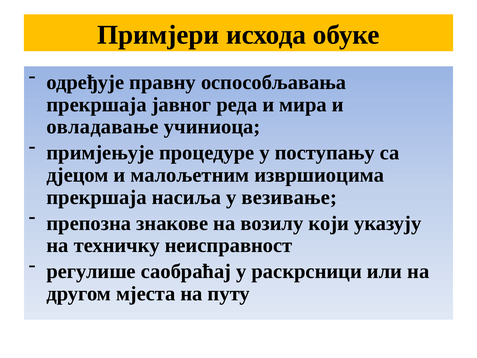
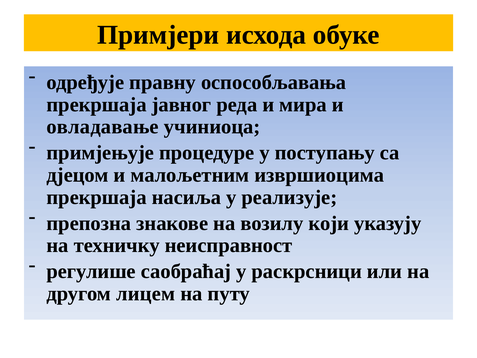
везивање: везивање -> реализује (289, 197)
мјеста: мјеста -> лицем (146, 294)
